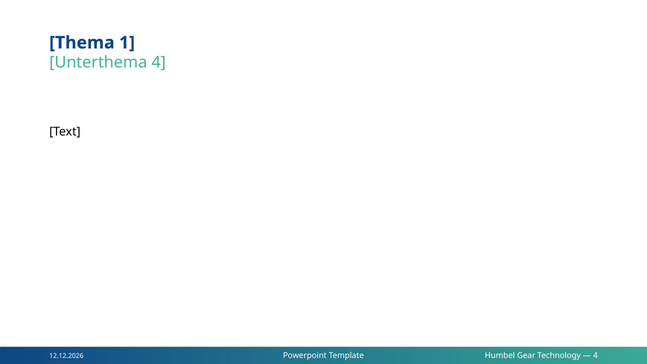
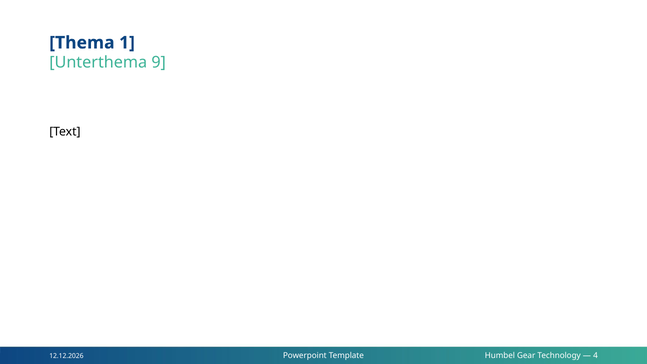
Unterthema 4: 4 -> 9 (159, 62)
